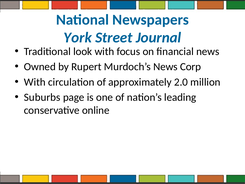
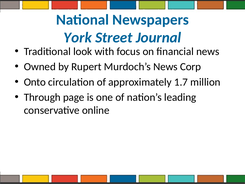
With: With -> Onto (35, 82)
2.0: 2.0 -> 1.7 (181, 82)
Suburbs: Suburbs -> Through (42, 97)
